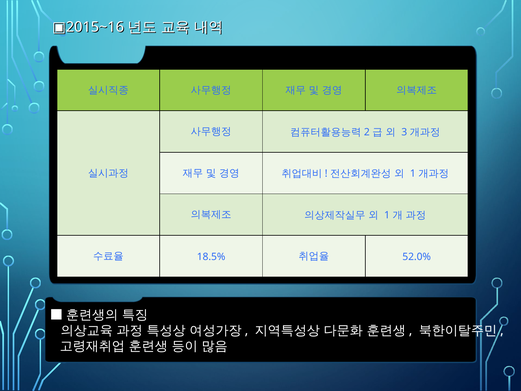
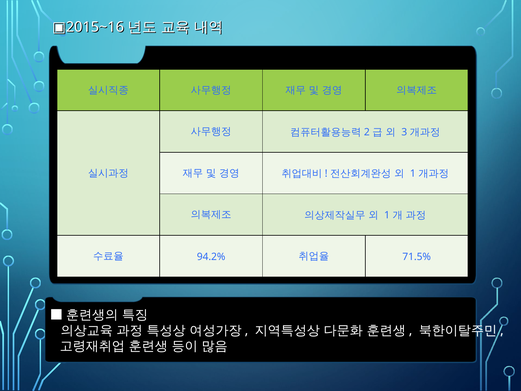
18.5%: 18.5% -> 94.2% (211, 257)
52.0%: 52.0% -> 71.5% (417, 257)
